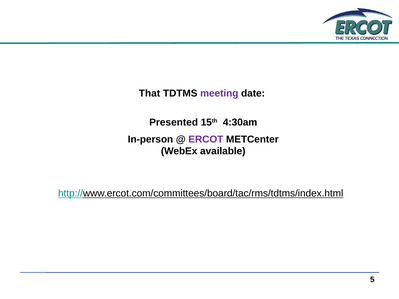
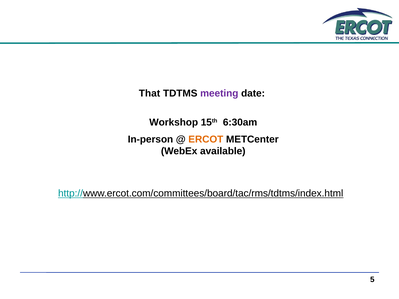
Presented: Presented -> Workshop (174, 122)
4:30am: 4:30am -> 6:30am (240, 122)
ERCOT colour: purple -> orange (206, 139)
